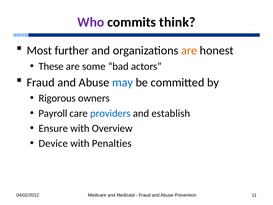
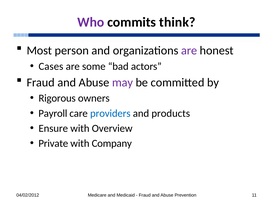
further: further -> person (72, 50)
are colour: orange -> purple (189, 50)
These: These -> Cases (51, 66)
may colour: blue -> purple (123, 82)
establish: establish -> products (171, 113)
Device: Device -> Private (53, 143)
Penalties: Penalties -> Company (112, 143)
